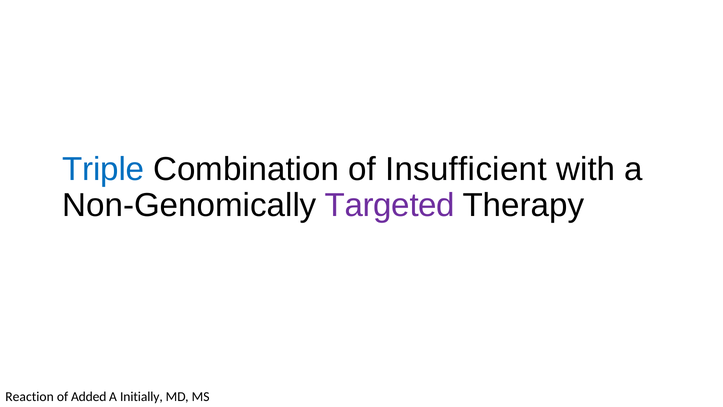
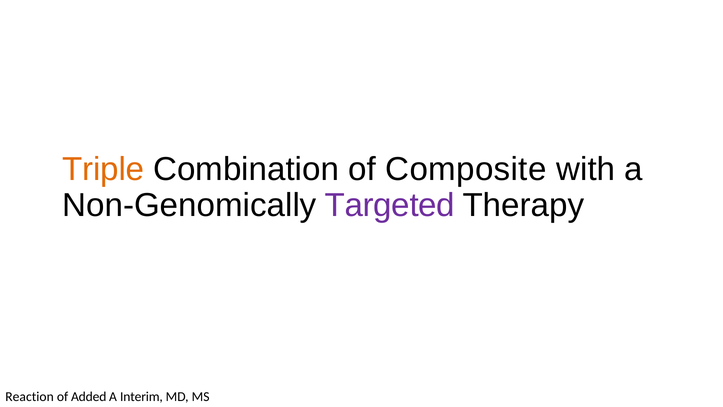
Triple colour: blue -> orange (103, 169)
Insufficient: Insufficient -> Composite (466, 169)
Initially: Initially -> Interim (141, 397)
